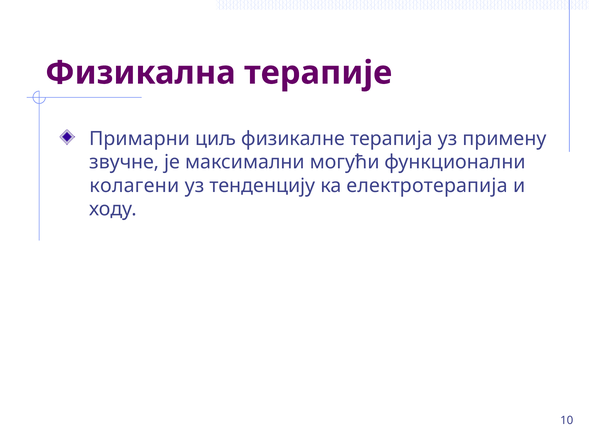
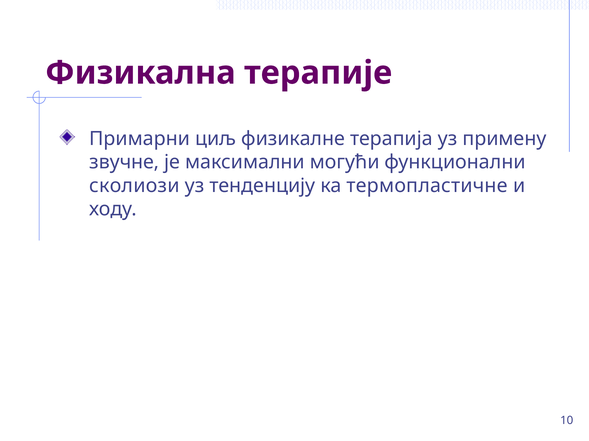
колагени: колагени -> сколиози (134, 186)
електротерапија: електротерапија -> термопластичне (427, 186)
